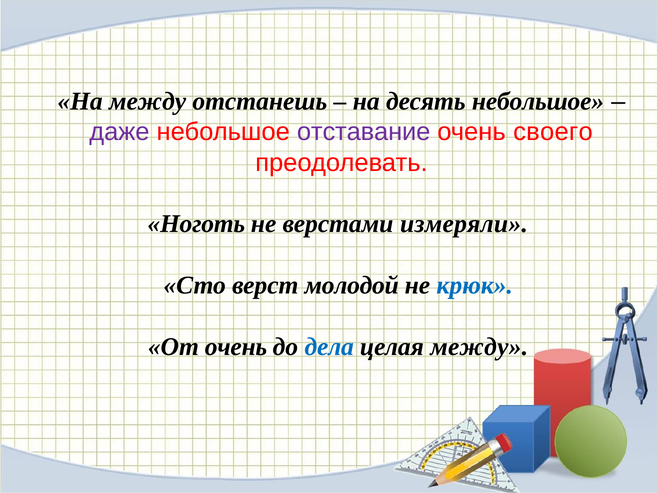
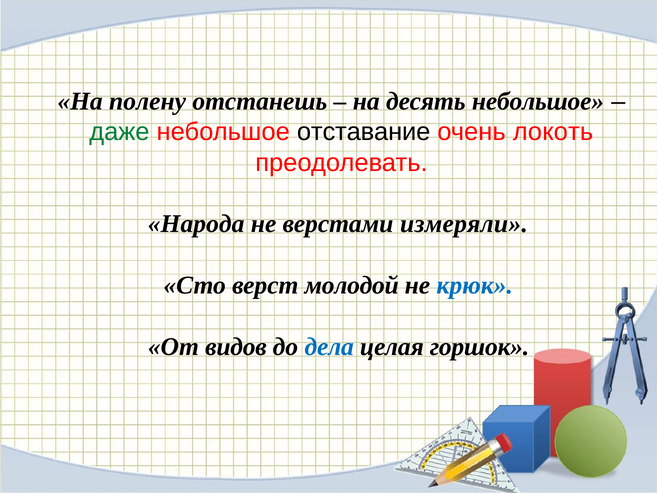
На между: между -> полену (148, 101)
даже colour: purple -> green (119, 132)
отставание colour: purple -> black (364, 132)
своего: своего -> локоть (553, 132)
Ноготь: Ноготь -> Народа (196, 224)
От очень: очень -> видов (236, 347)
целая между: между -> горшок (479, 347)
